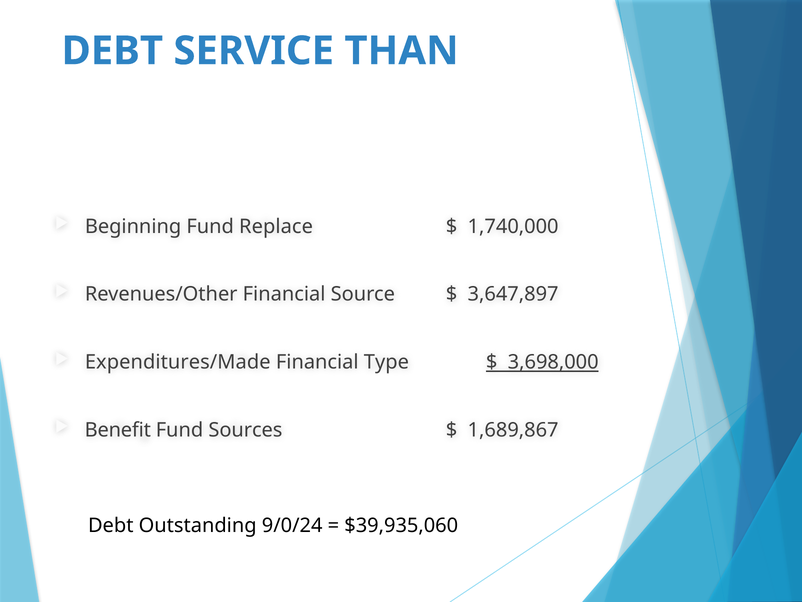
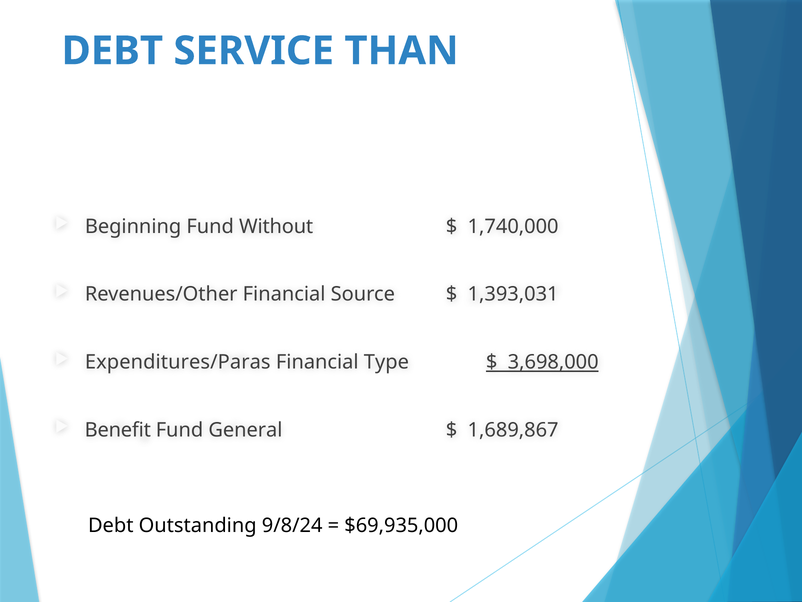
Replace: Replace -> Without (276, 226)
3,647,897: 3,647,897 -> 1,393,031 (513, 294)
Expenditures/Made: Expenditures/Made -> Expenditures/Paras (178, 362)
Sources: Sources -> General (245, 430)
9/0/24: 9/0/24 -> 9/8/24 (292, 525)
$39,935,060: $39,935,060 -> $69,935,000 (401, 525)
